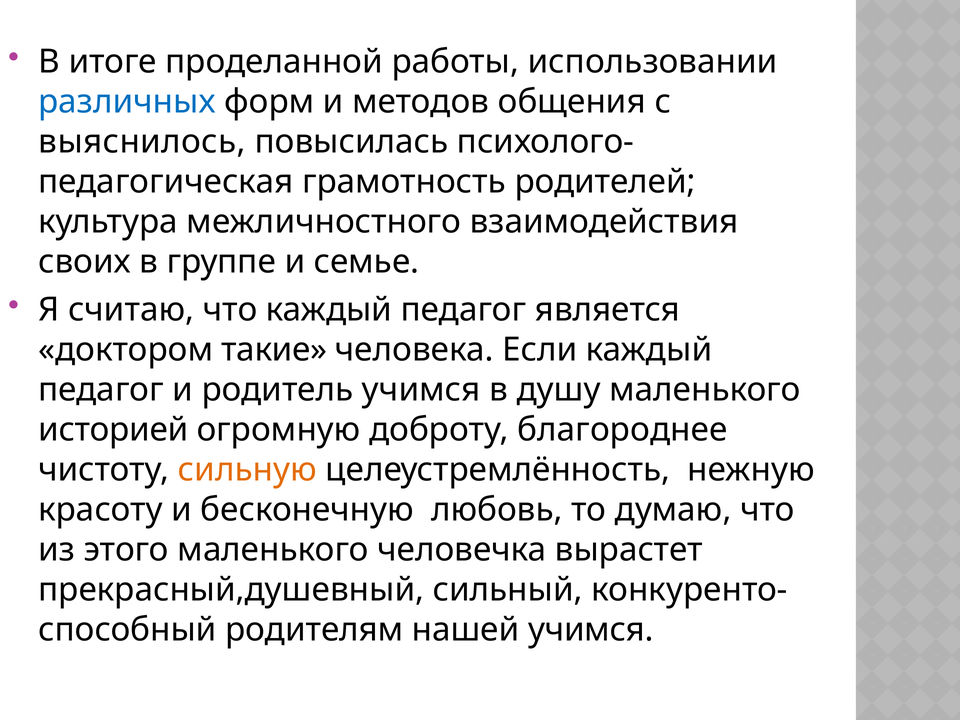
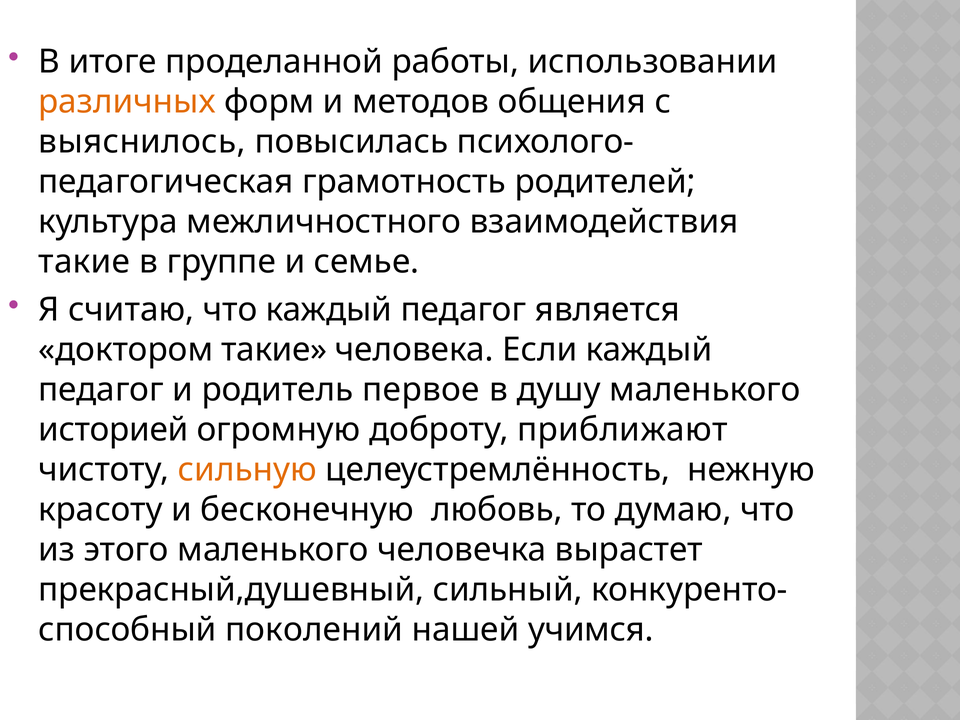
различных colour: blue -> orange (127, 102)
своих: своих -> такие (84, 262)
родитель учимся: учимся -> первое (421, 390)
благороднее: благороднее -> приближают (622, 430)
родителям: родителям -> поколений (314, 630)
